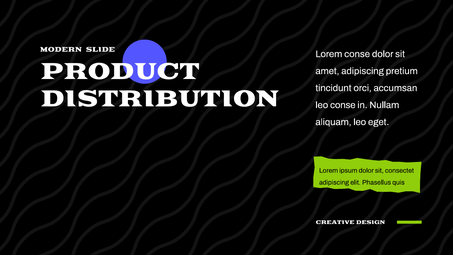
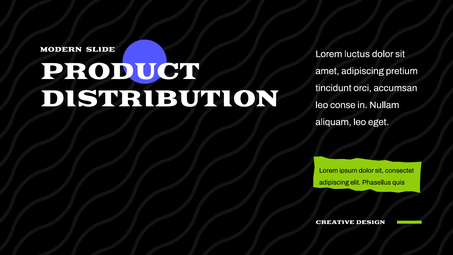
Lorem conse: conse -> luctus (357, 54)
